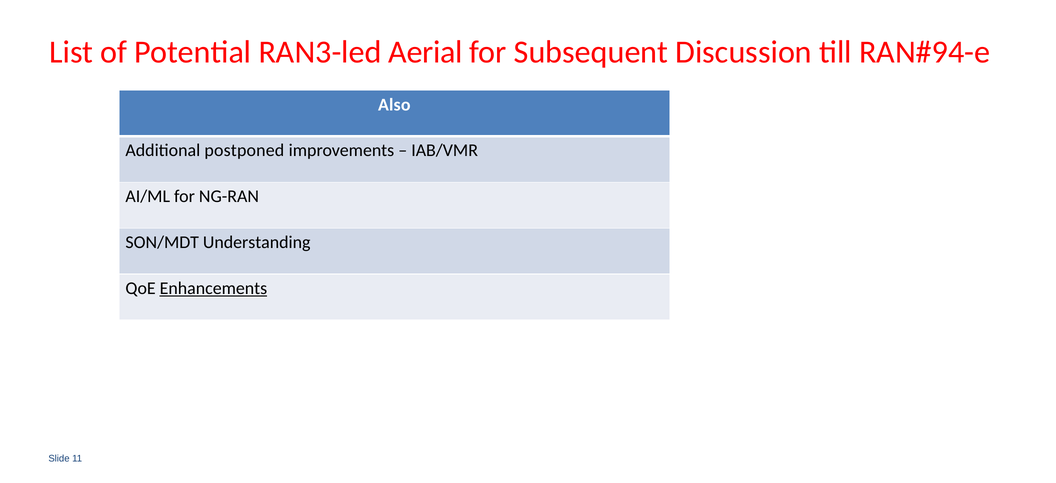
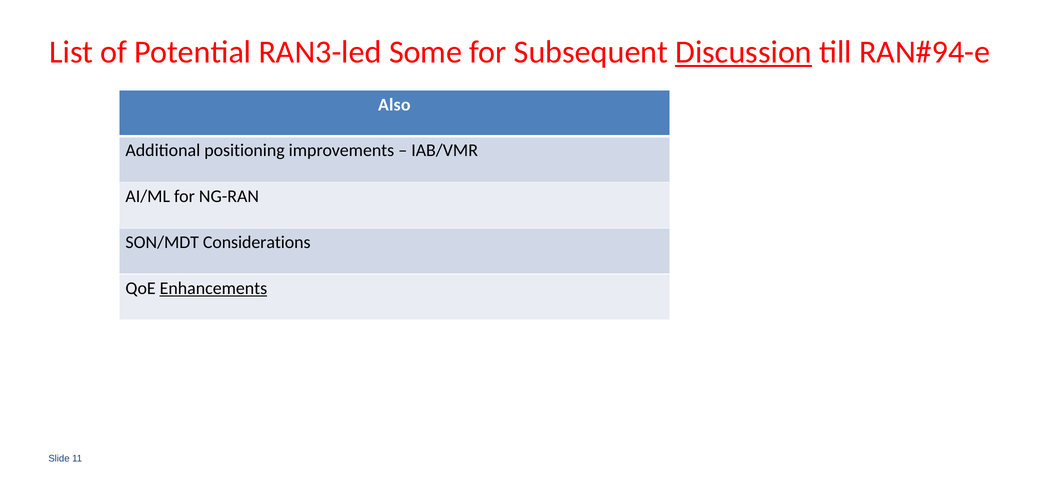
Aerial: Aerial -> Some (426, 52)
Discussion underline: none -> present (744, 52)
postponed: postponed -> positioning (244, 151)
Understanding: Understanding -> Considerations (257, 242)
